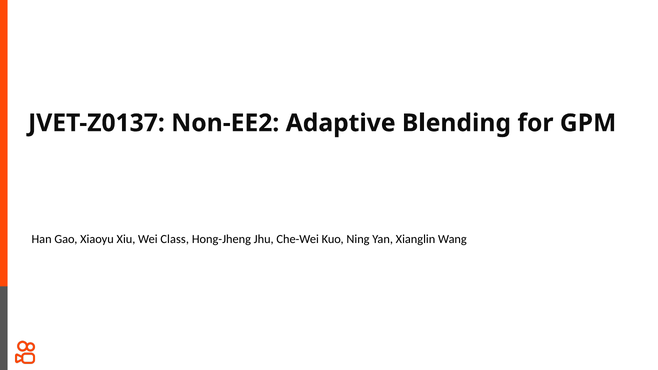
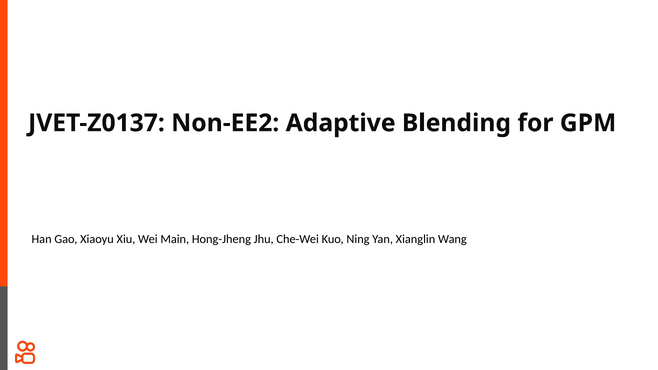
Class: Class -> Main (175, 239)
